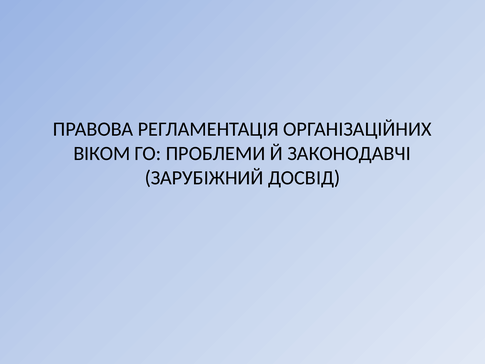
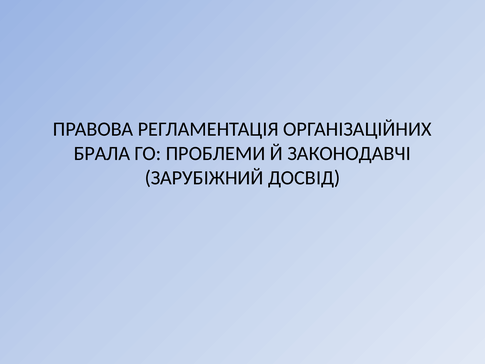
ВІКОМ: ВІКОМ -> БРАЛА (102, 153)
